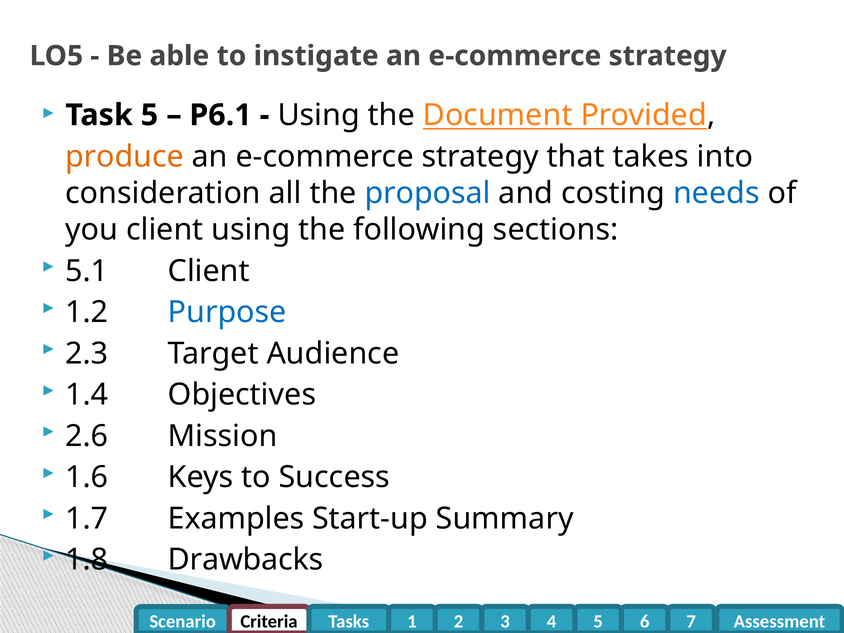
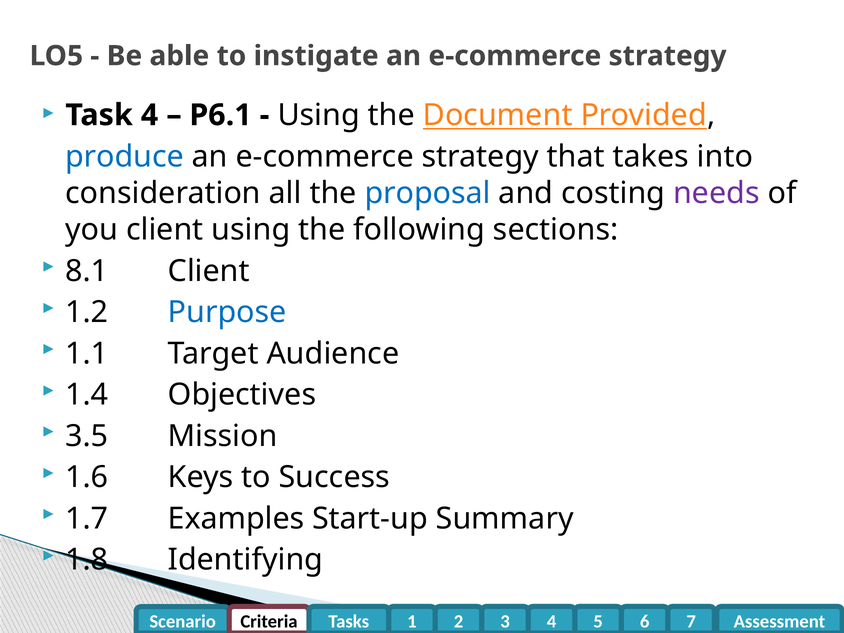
Task 5: 5 -> 4 (149, 115)
produce colour: orange -> blue (125, 157)
needs colour: blue -> purple (716, 193)
5.1: 5.1 -> 8.1 (87, 271)
2.3: 2.3 -> 1.1 (87, 354)
2.6: 2.6 -> 3.5 (87, 436)
Drawbacks: Drawbacks -> Identifying (245, 560)
